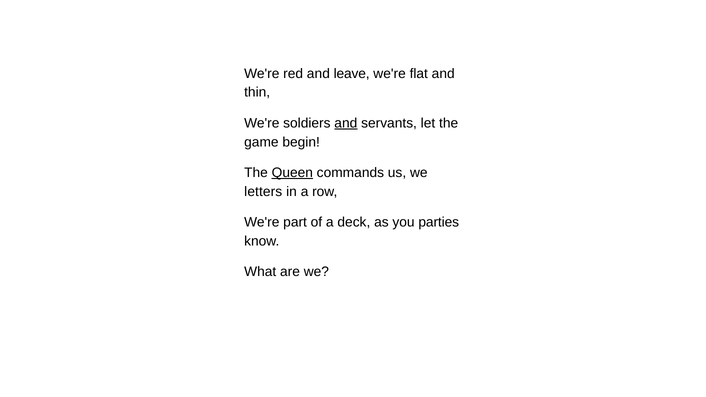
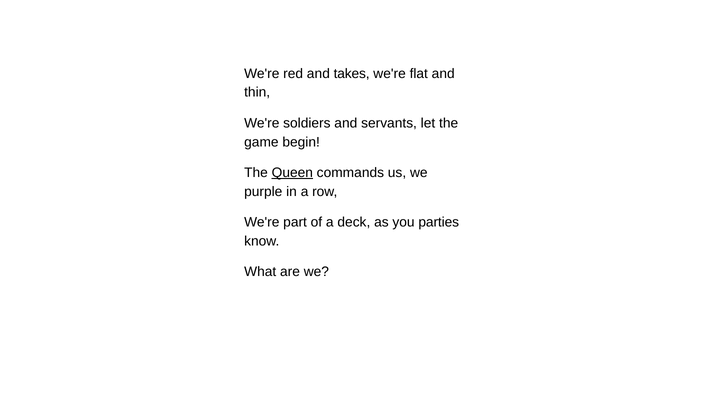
leave: leave -> takes (352, 74)
and underline: present -> none (346, 123)
letters: letters -> purple (263, 192)
